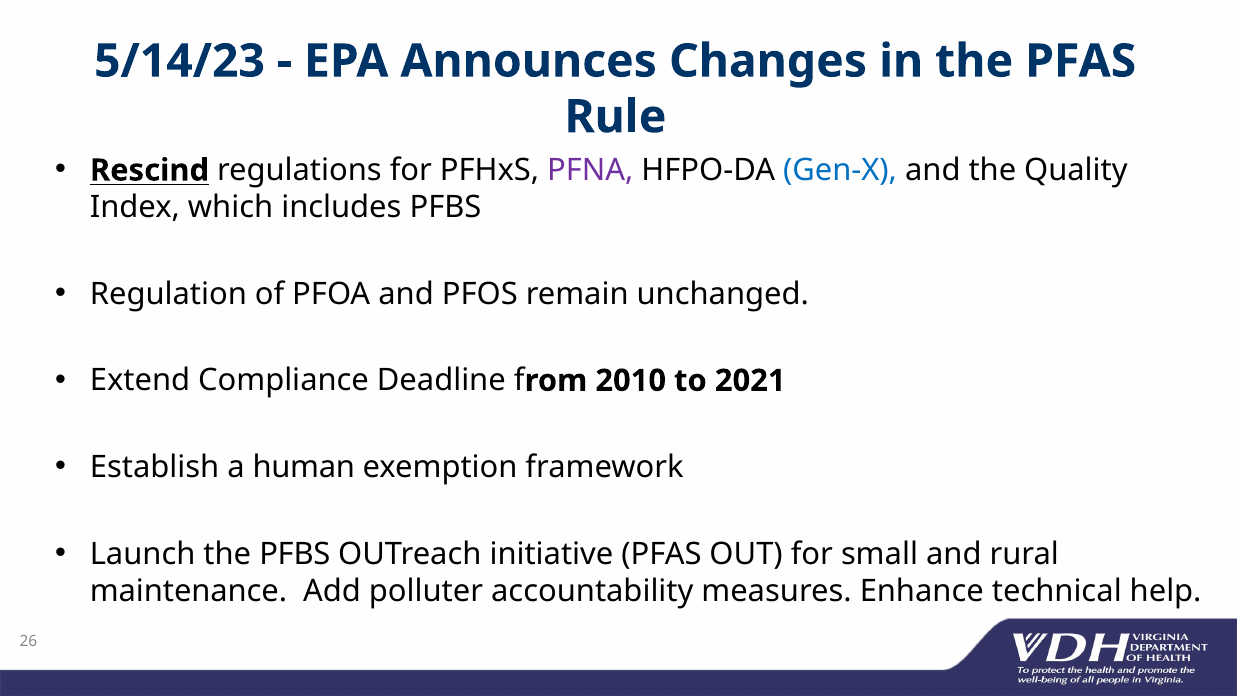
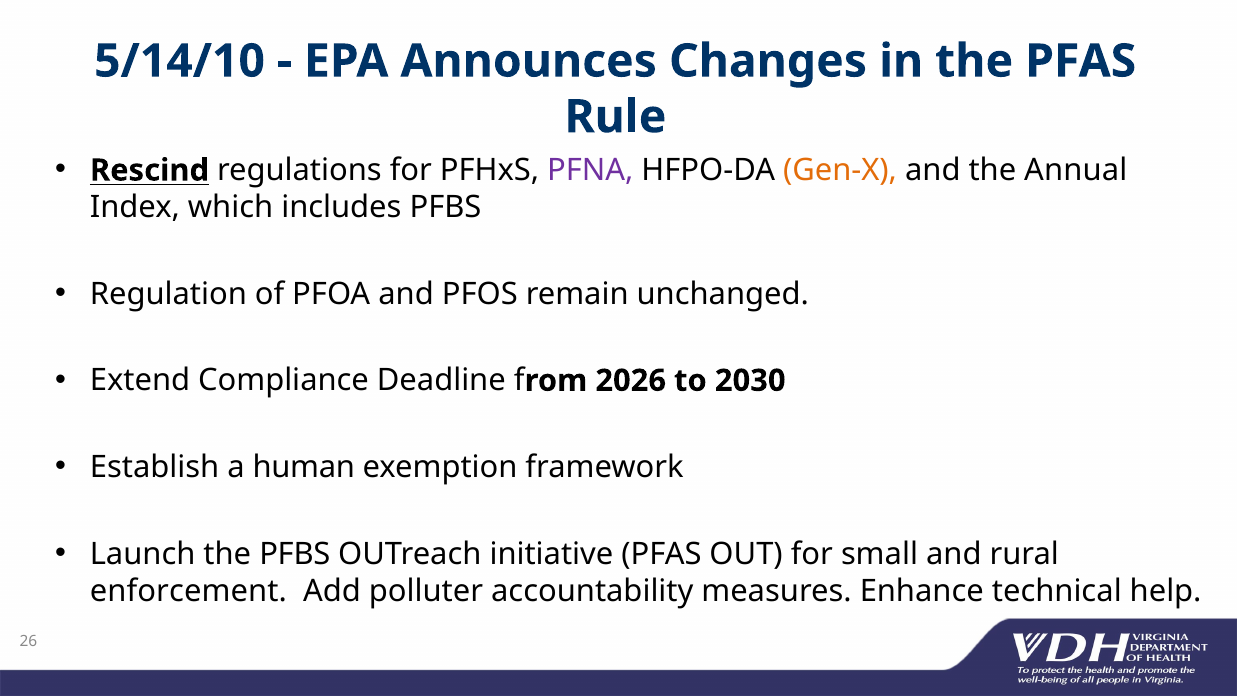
5/14/23: 5/14/23 -> 5/14/10 (180, 61)
Gen-X colour: blue -> orange (840, 170)
Quality: Quality -> Annual (1076, 170)
2010: 2010 -> 2026 (631, 381)
2021: 2021 -> 2030 (750, 381)
maintenance: maintenance -> enforcement (188, 591)
